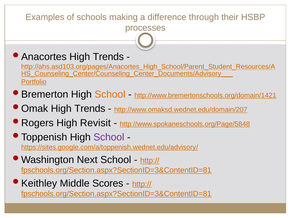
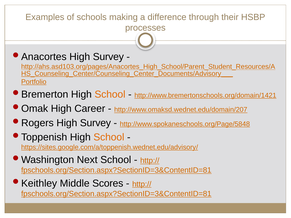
Trends: Trends -> Survey (108, 57)
Trends: Trends -> Career (90, 109)
Revisit: Revisit -> Survey (95, 123)
School colour: purple -> orange (109, 137)
